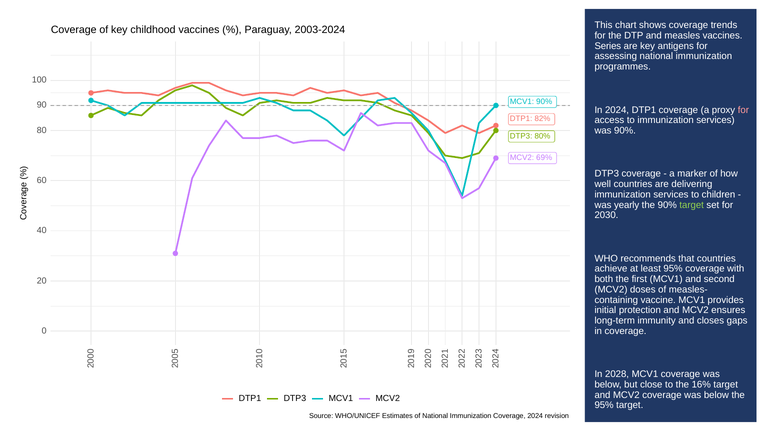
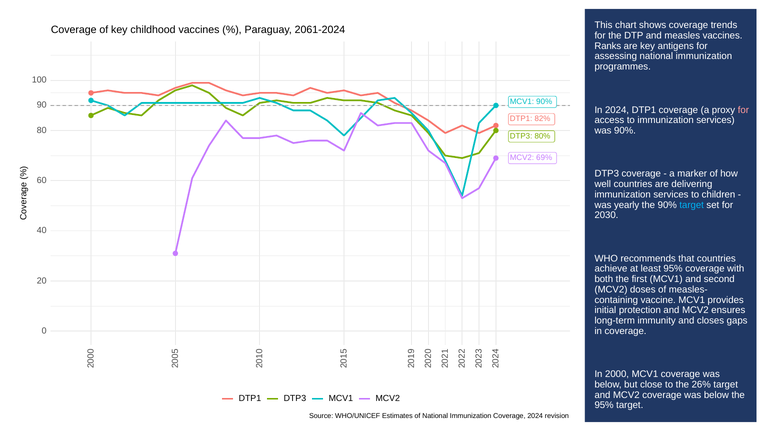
2003-2024: 2003-2024 -> 2061-2024 (320, 30)
Series: Series -> Ranks (608, 46)
target colour: light green -> light blue (692, 205)
2028: 2028 -> 2000 (617, 374)
16%: 16% -> 26% (701, 384)
